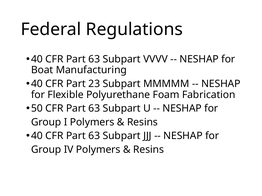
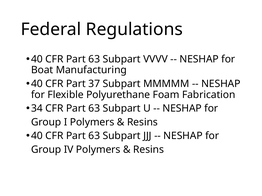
23: 23 -> 37 (94, 84)
50: 50 -> 34 (37, 109)
